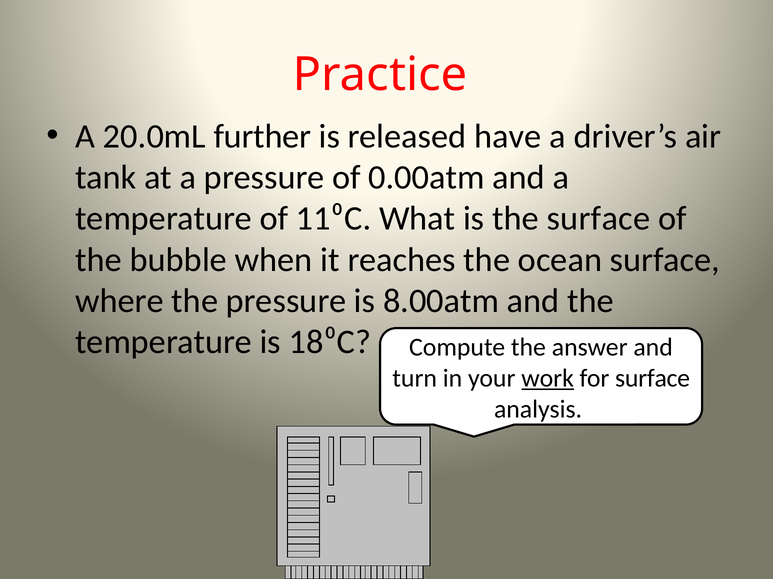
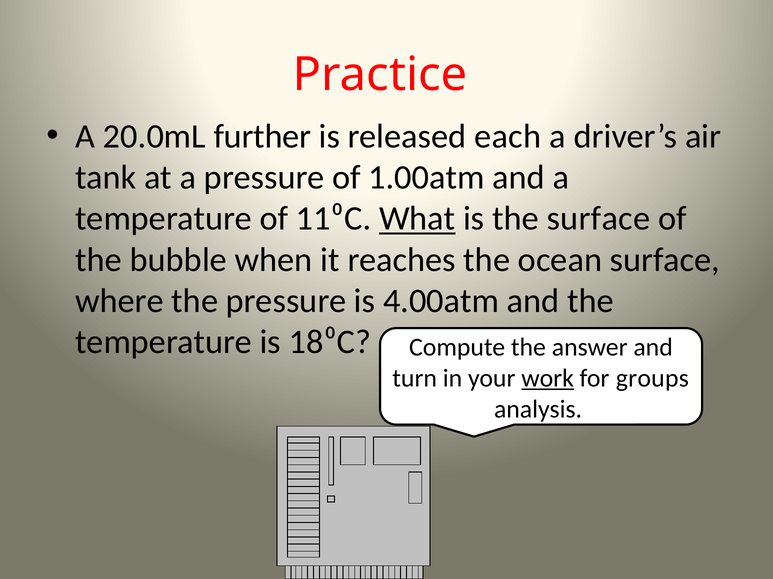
have: have -> each (508, 136)
0.00atm: 0.00atm -> 1.00atm (426, 178)
What underline: none -> present (417, 219)
8.00atm: 8.00atm -> 4.00atm (441, 301)
for surface: surface -> groups (652, 379)
